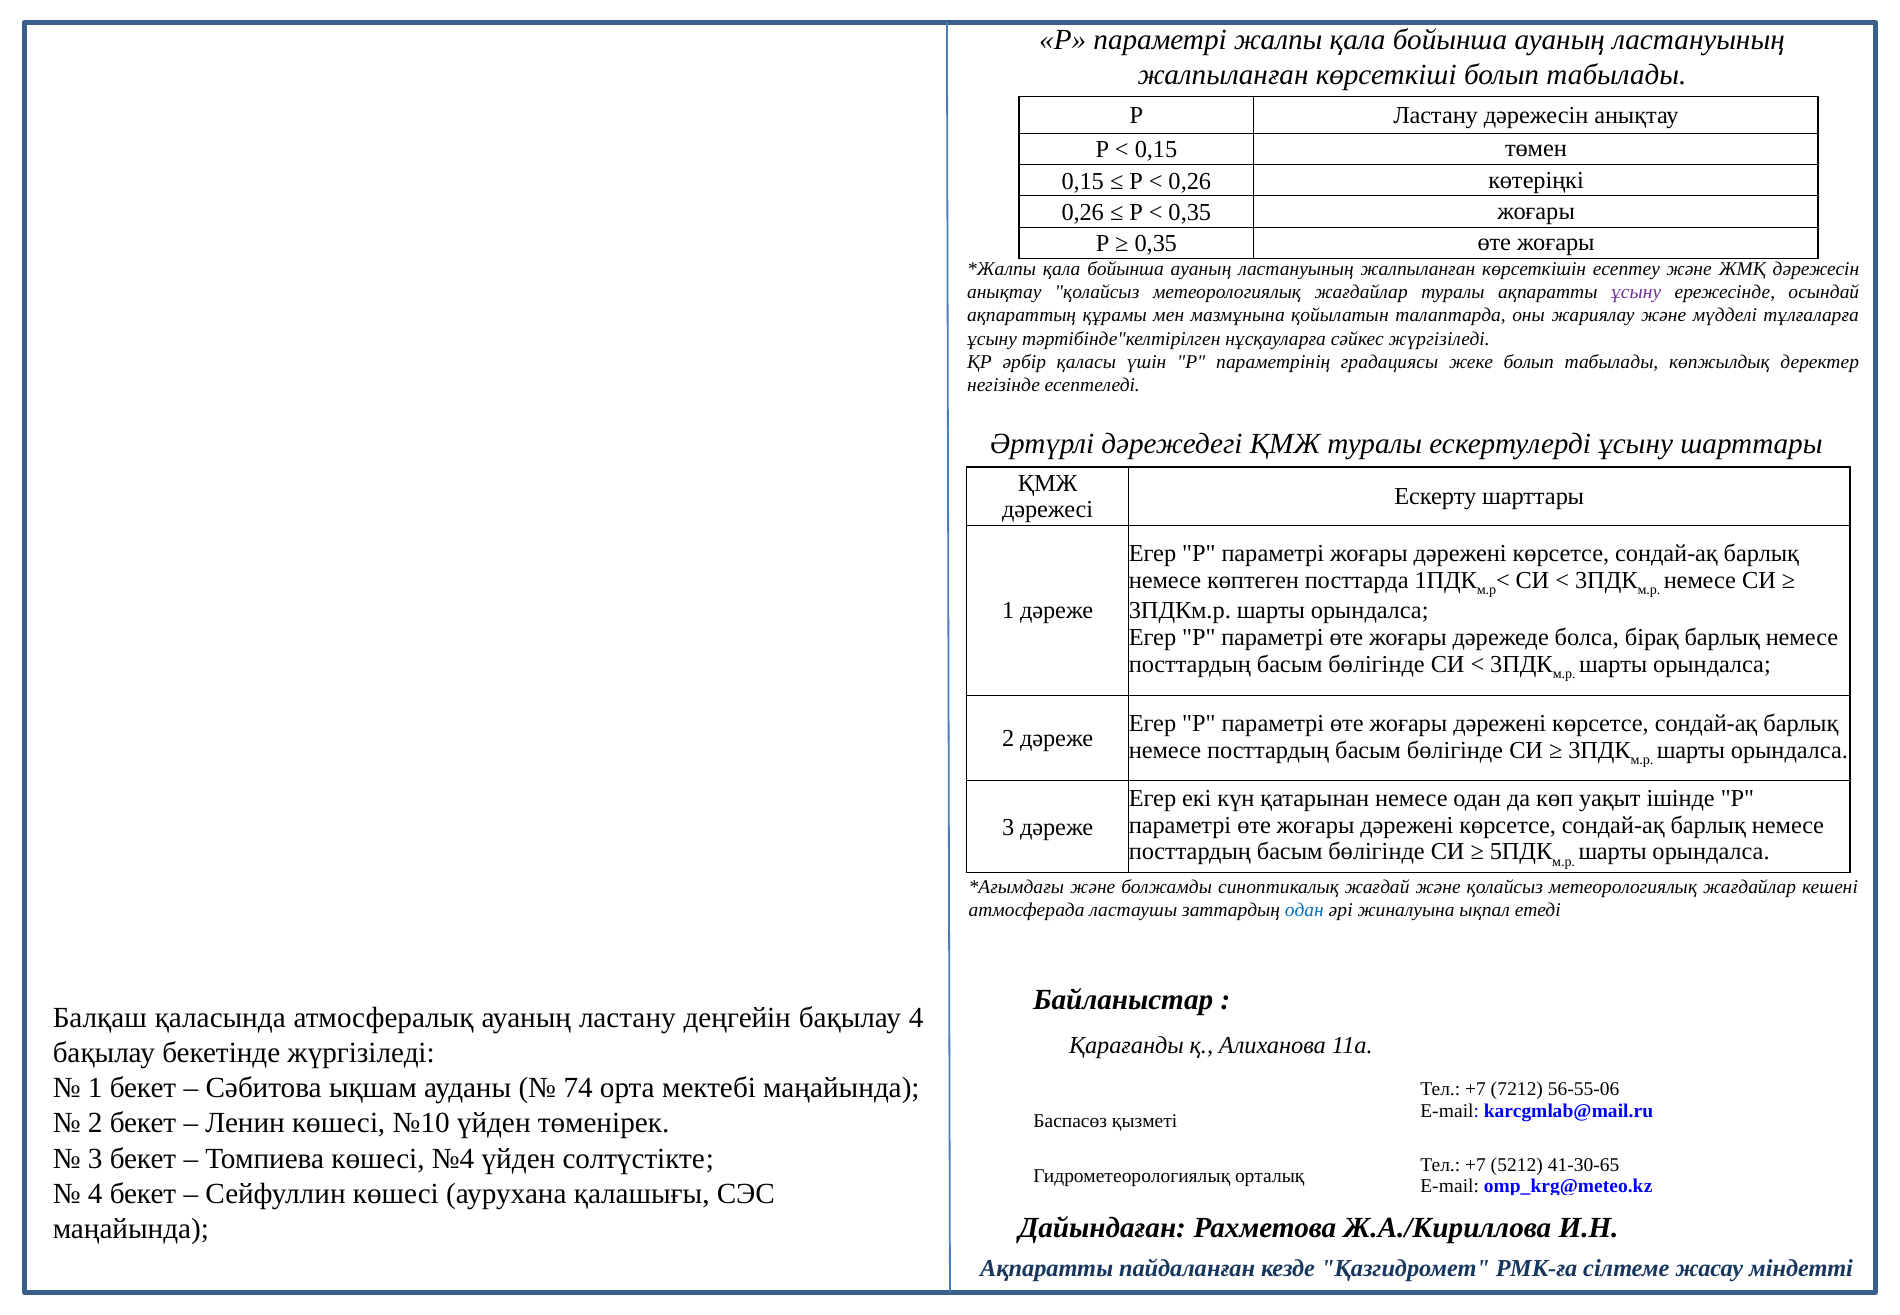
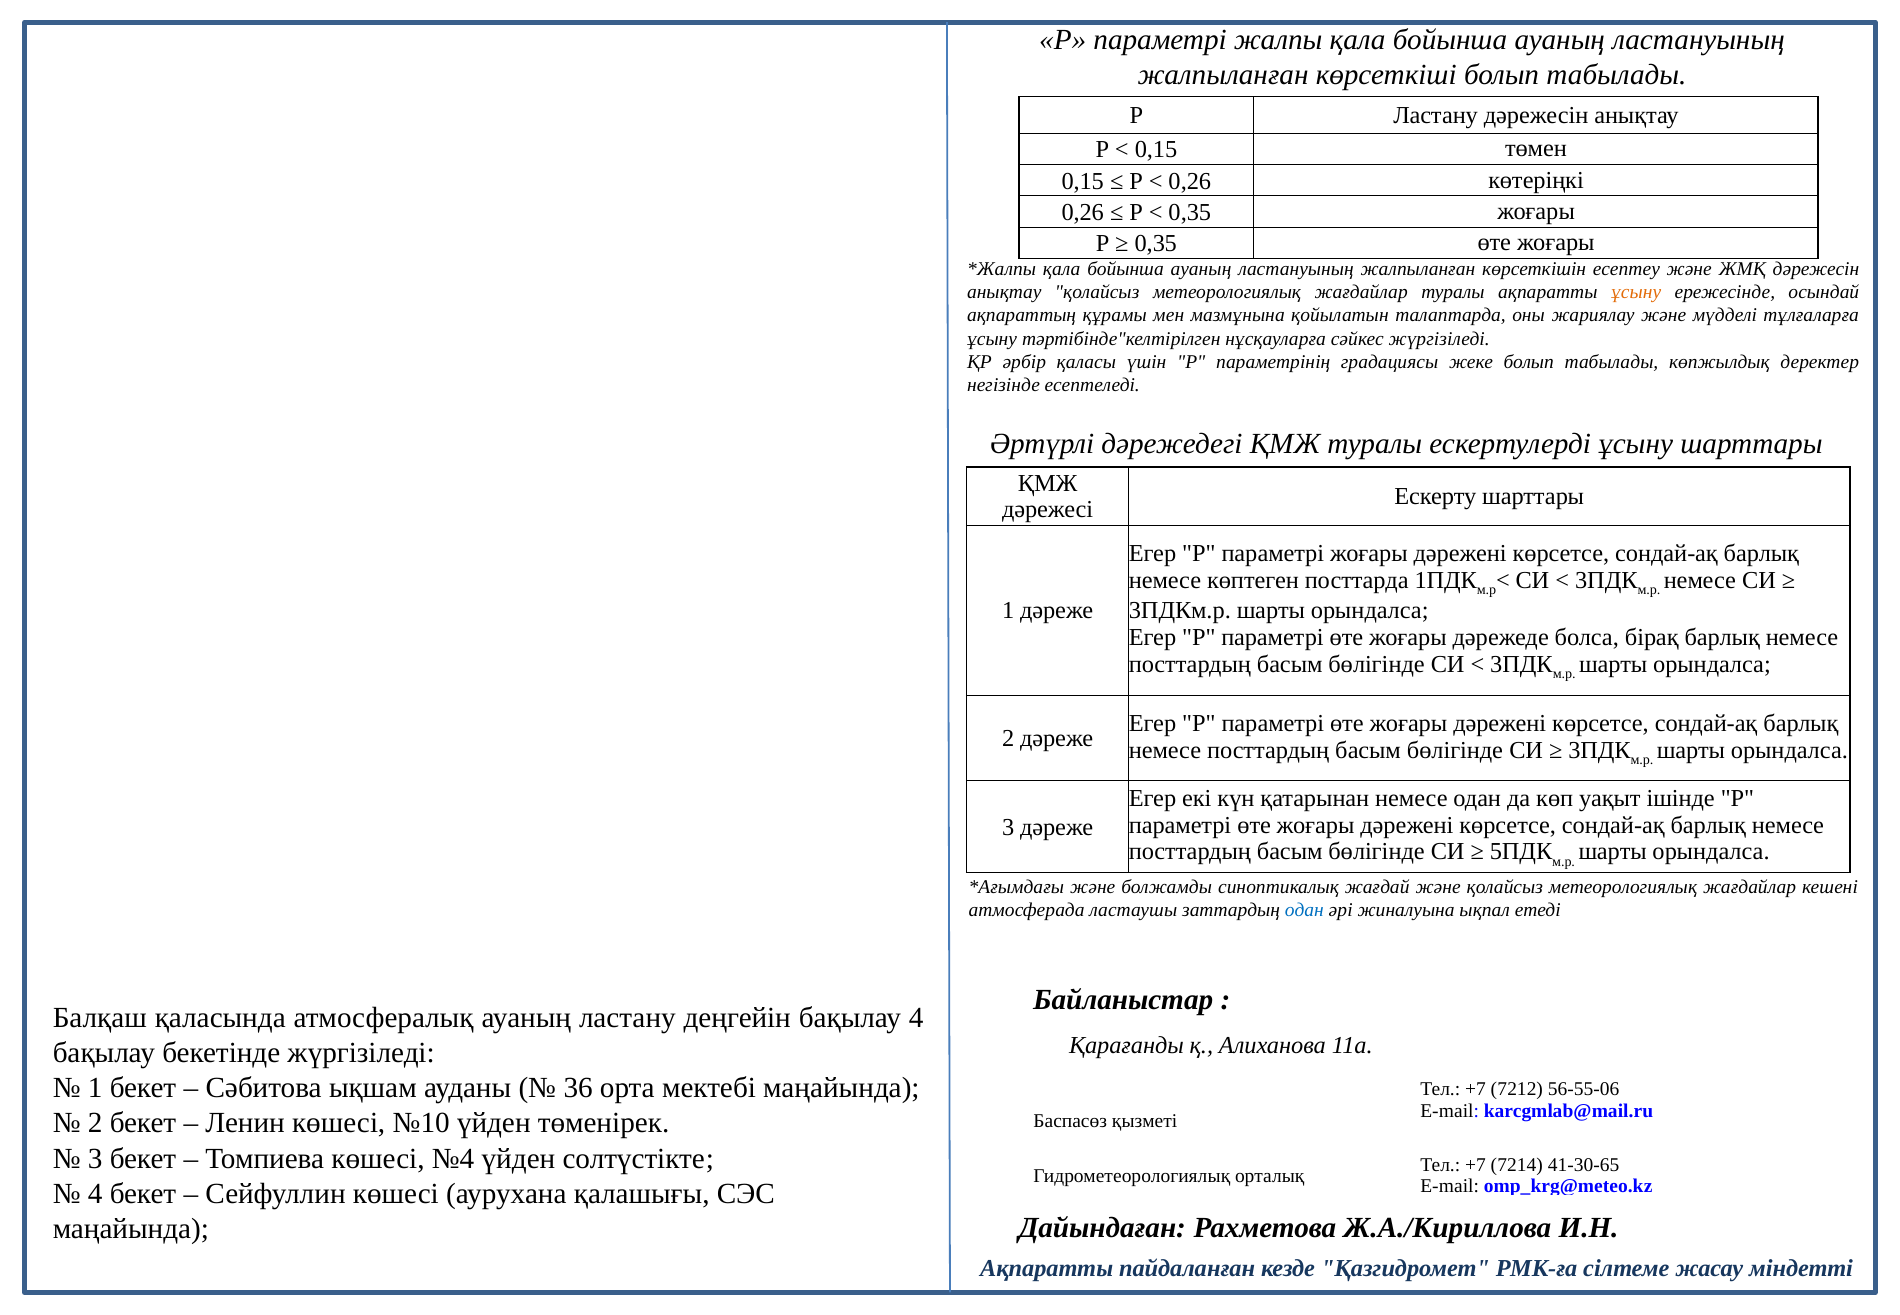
ұсыну colour: purple -> orange (1636, 292)
74: 74 -> 36 (578, 1089)
5212: 5212 -> 7214 (1517, 1165)
